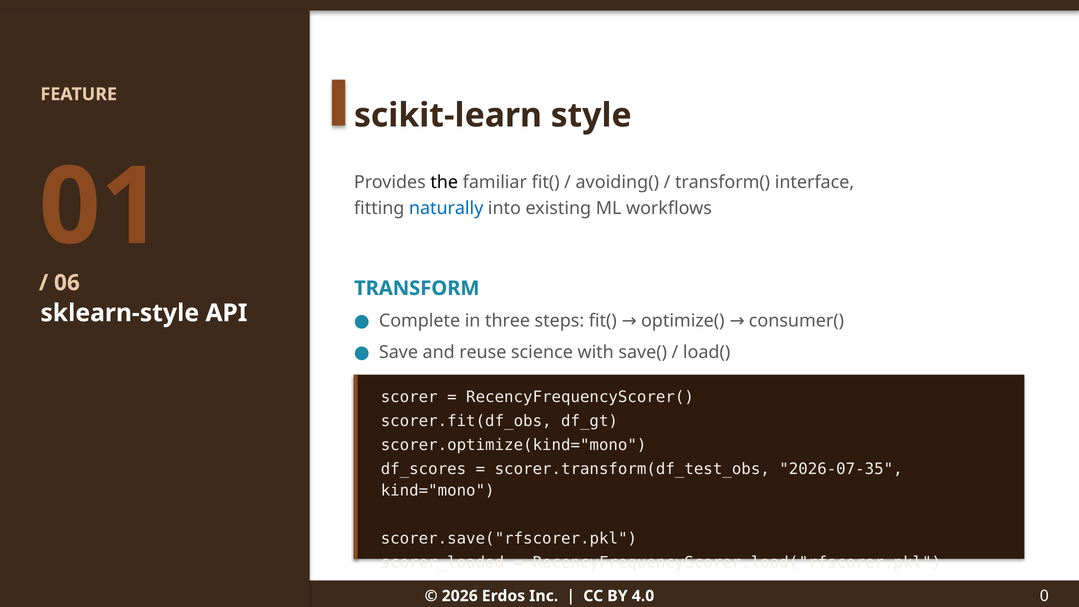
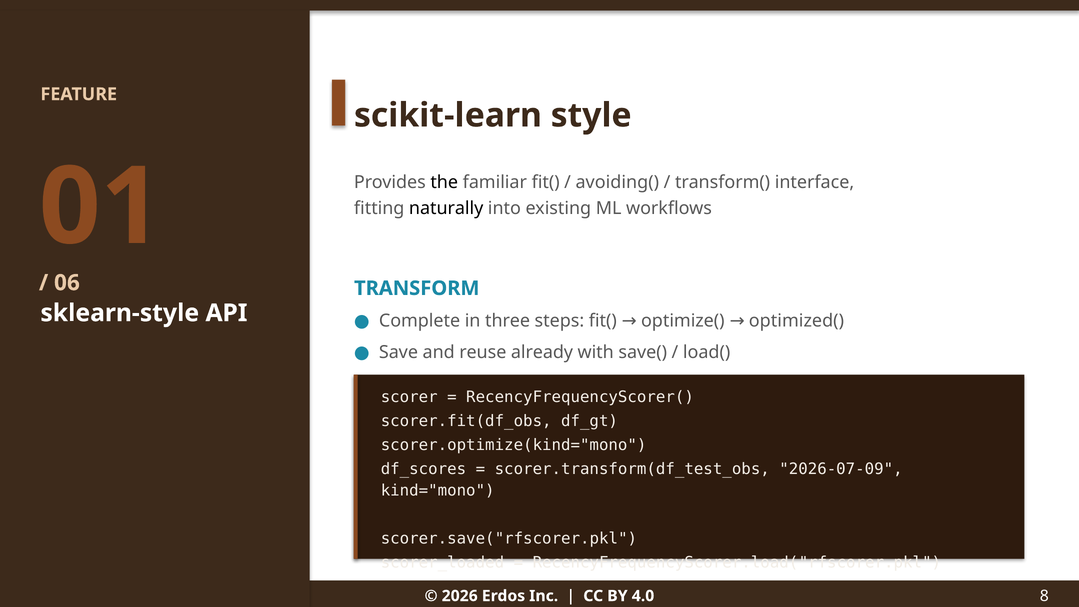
naturally colour: blue -> black (446, 208)
consumer(: consumer( -> optimized( (796, 321)
science: science -> already (542, 352)
2026-07-35: 2026-07-35 -> 2026-07-09 (841, 469)
0: 0 -> 8 (1044, 596)
